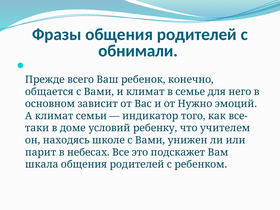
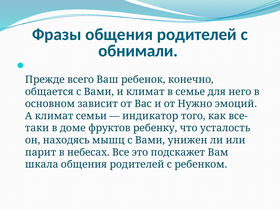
условий: условий -> фруктов (109, 128)
учителем: учителем -> усталость (225, 128)
школе: школе -> мышц (109, 140)
